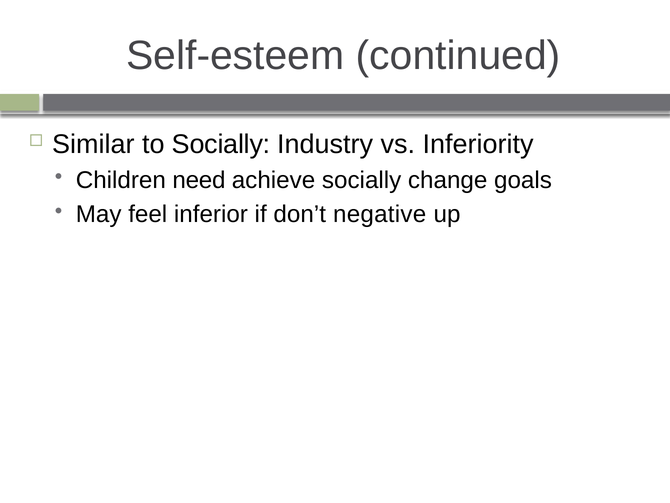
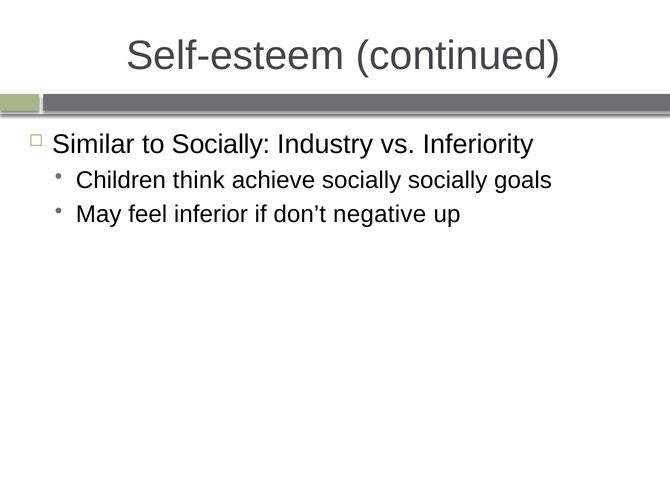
need: need -> think (199, 180)
socially change: change -> socially (448, 180)
